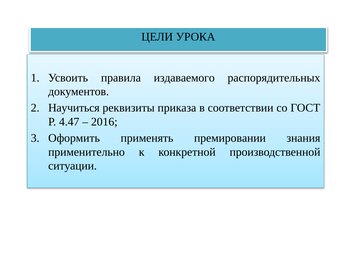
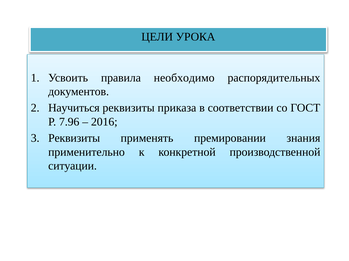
издаваемого: издаваемого -> необходимо (184, 78)
4.47: 4.47 -> 7.96 (69, 122)
Оформить: Оформить -> Реквизиты (74, 138)
